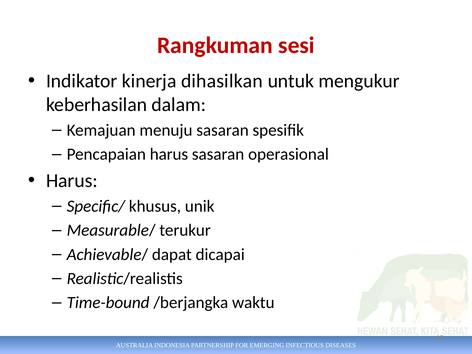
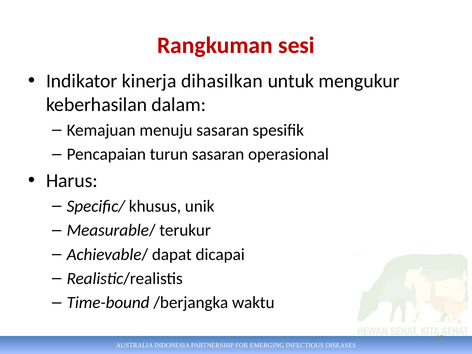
Pencapaian harus: harus -> turun (169, 154)
